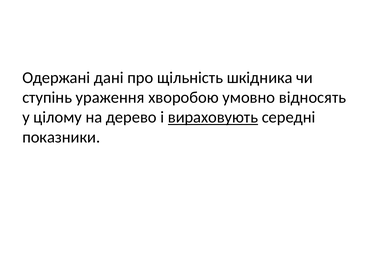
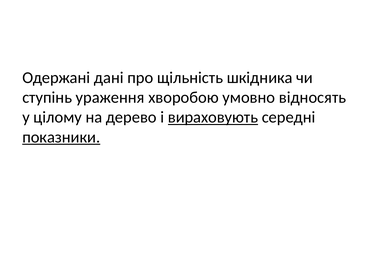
показники underline: none -> present (61, 137)
